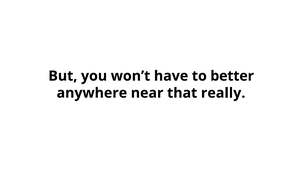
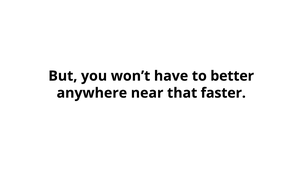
really: really -> faster (223, 93)
